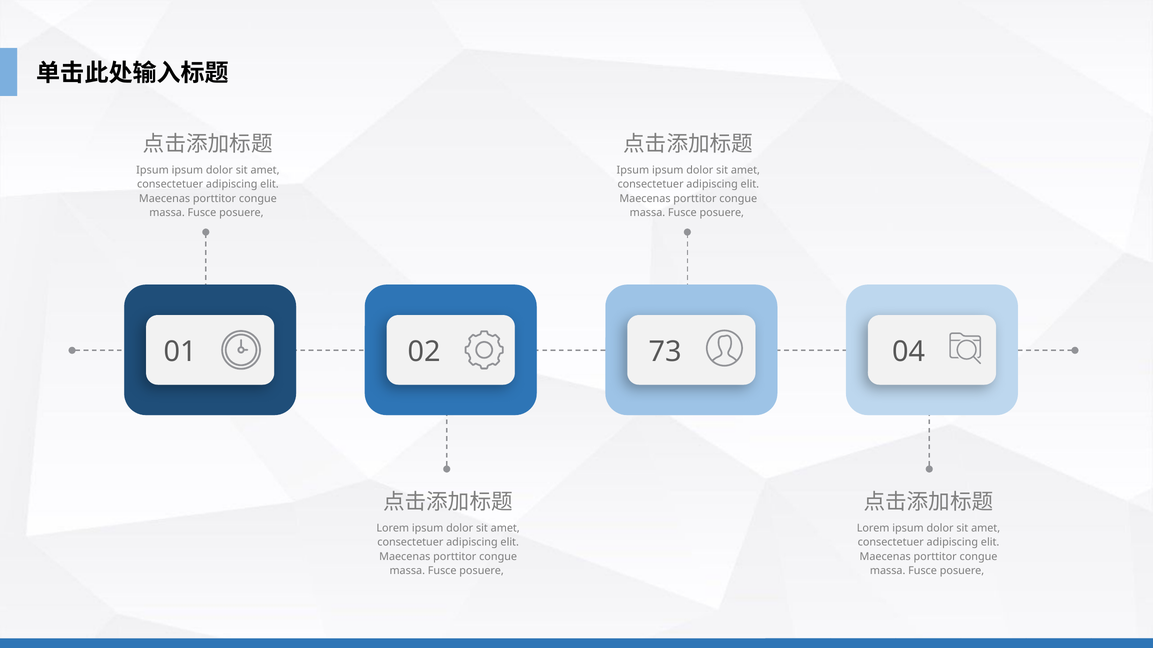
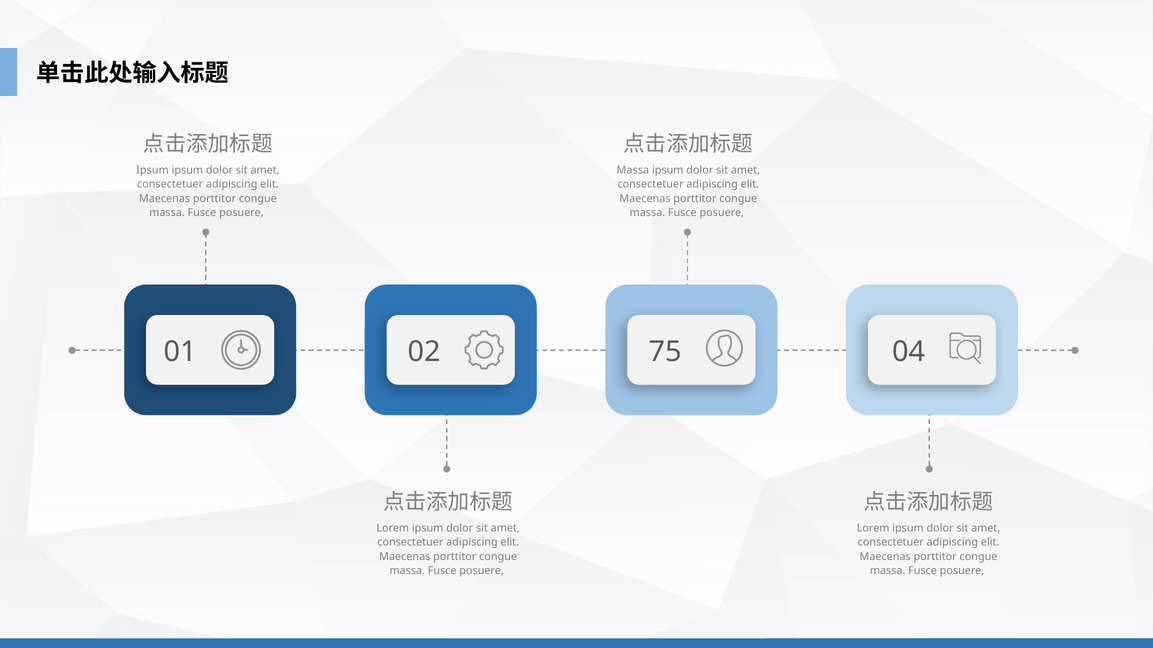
Ipsum: Ipsum -> Massa (633, 170)
73: 73 -> 75 (665, 352)
